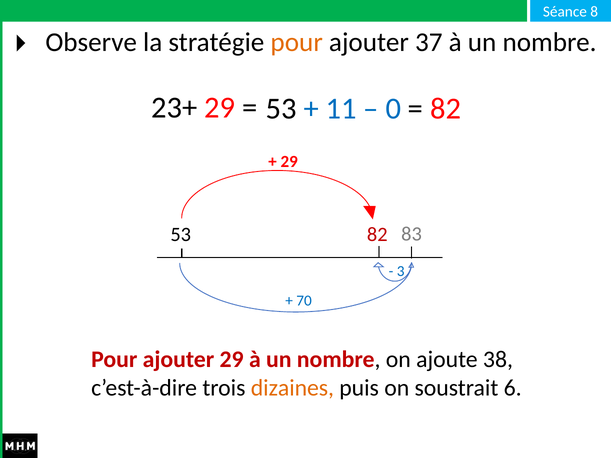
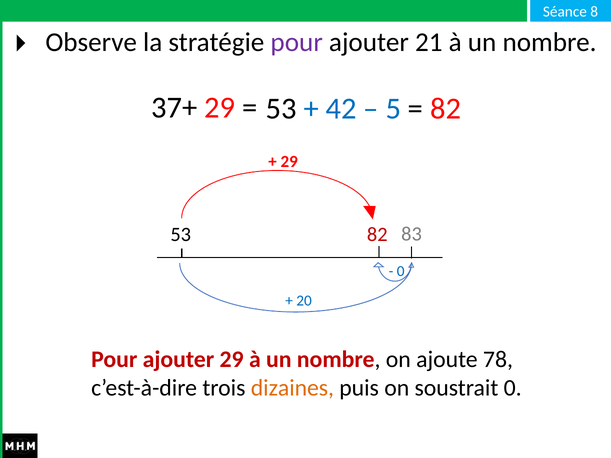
pour colour: orange -> purple (297, 42)
37: 37 -> 21 (429, 42)
23+: 23+ -> 37+ (174, 108)
11: 11 -> 42 (341, 109)
0: 0 -> 5 (393, 109)
3: 3 -> 0 (401, 271)
70: 70 -> 20 (304, 301)
38: 38 -> 78 (498, 360)
soustrait 6: 6 -> 0 (513, 388)
